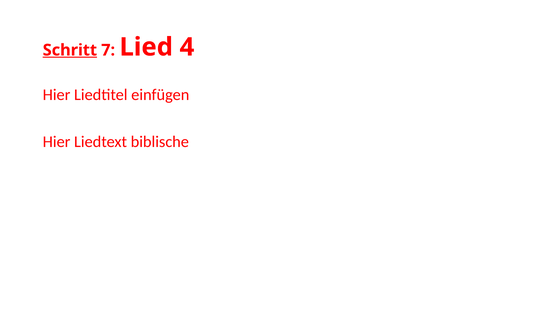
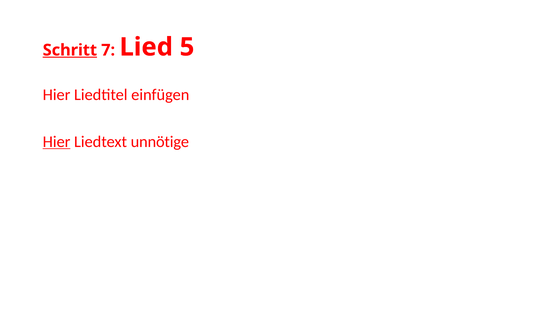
4: 4 -> 5 (187, 47)
Hier underline: none -> present (57, 142)
biblische: biblische -> unnötige (160, 142)
